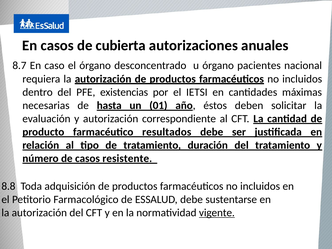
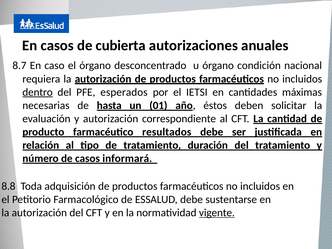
pacientes: pacientes -> condición (259, 66)
dentro underline: none -> present (38, 92)
existencias: existencias -> esperados (124, 92)
resistente: resistente -> informará (127, 159)
